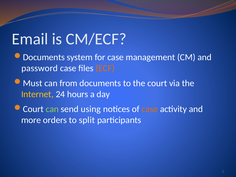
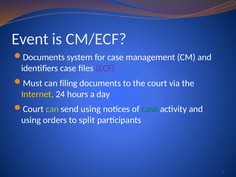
Email: Email -> Event (30, 39)
password: password -> identifiers (40, 68)
ECF colour: orange -> purple (105, 68)
from: from -> filing (68, 83)
case colour: orange -> green (150, 109)
more: more -> using (31, 120)
